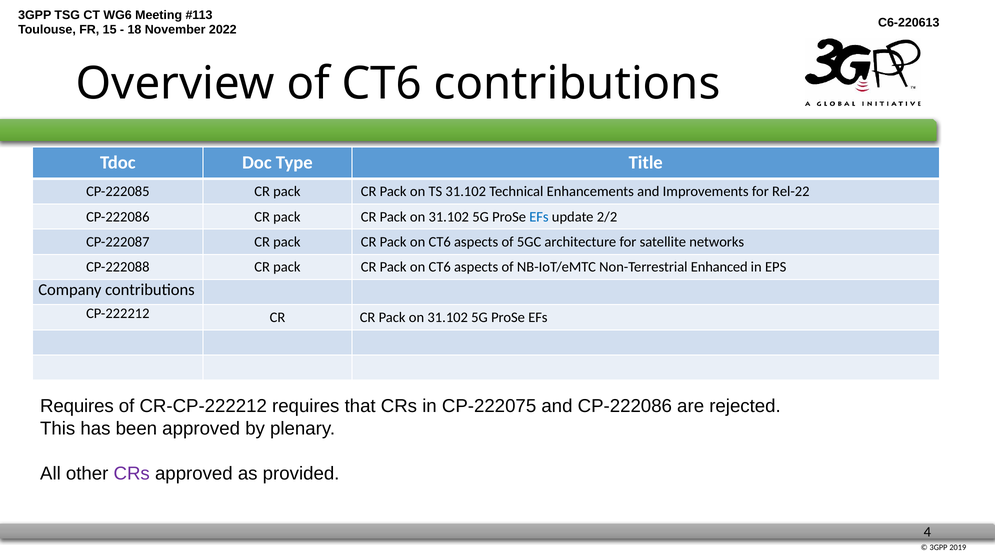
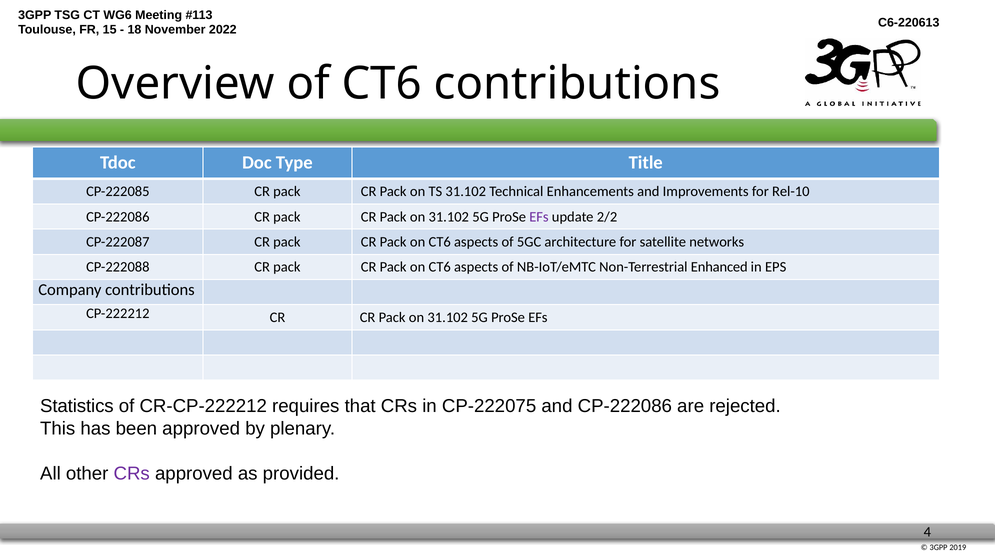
Rel-22: Rel-22 -> Rel-10 (791, 191)
EFs colour: blue -> purple (539, 217)
Requires: Requires -> Statistics (77, 406)
